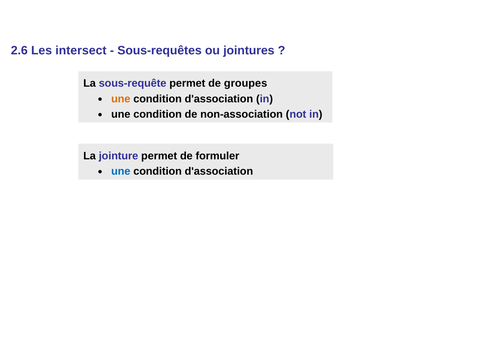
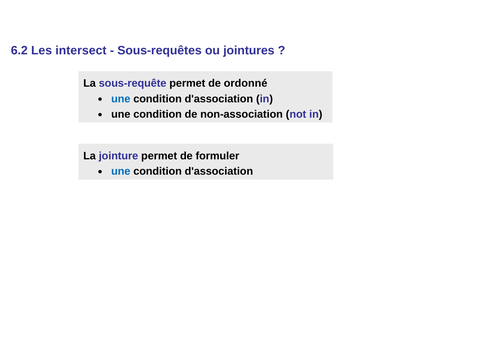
2.6: 2.6 -> 6.2 (19, 51)
groupes: groupes -> ordonné (246, 83)
une colour: orange -> blue (121, 99)
